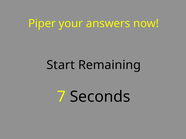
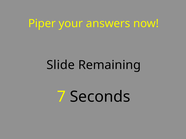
Start: Start -> Slide (61, 65)
